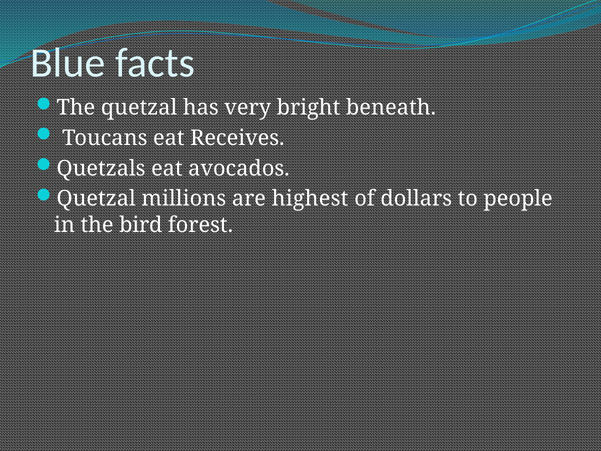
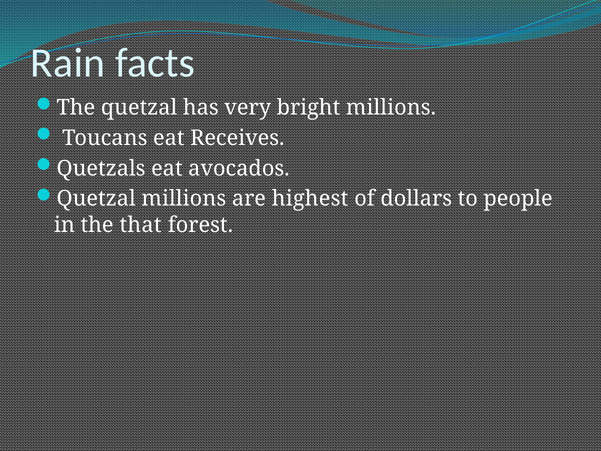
Blue: Blue -> Rain (68, 63)
bright beneath: beneath -> millions (391, 108)
bird: bird -> that (141, 225)
